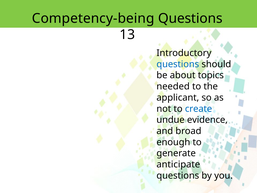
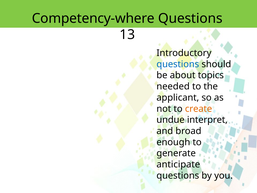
Competency-being: Competency-being -> Competency-where (93, 18)
create colour: blue -> orange (199, 109)
evidence: evidence -> interpret (207, 120)
